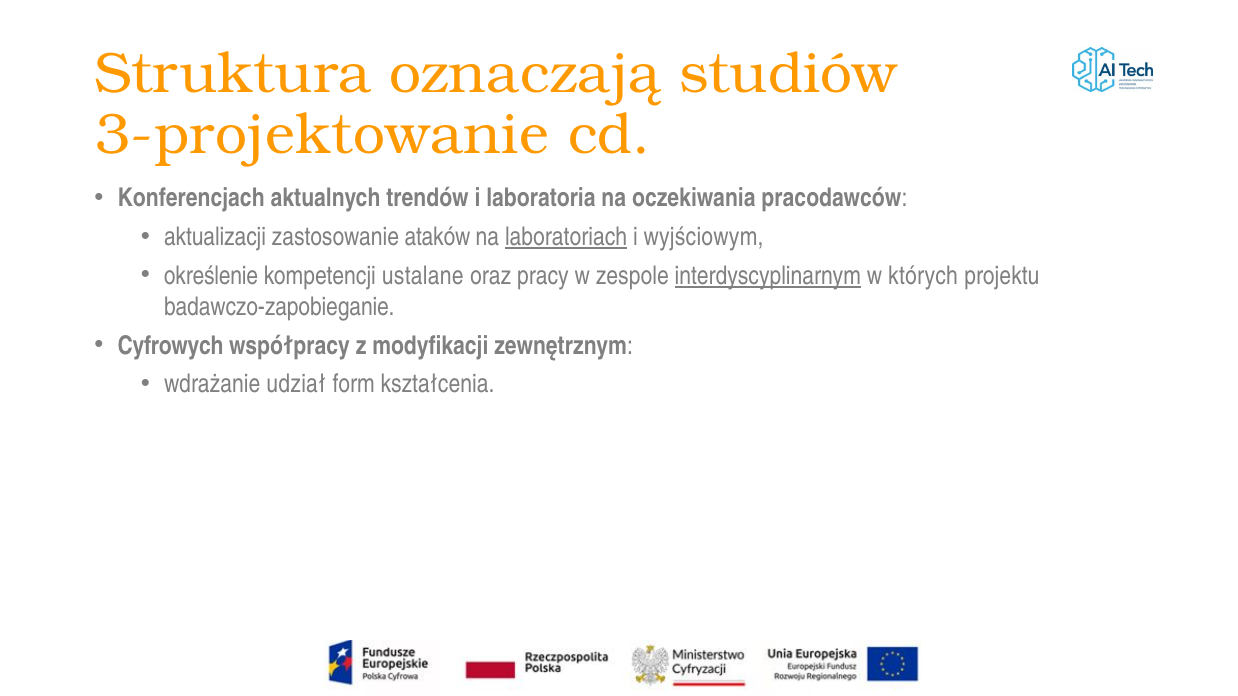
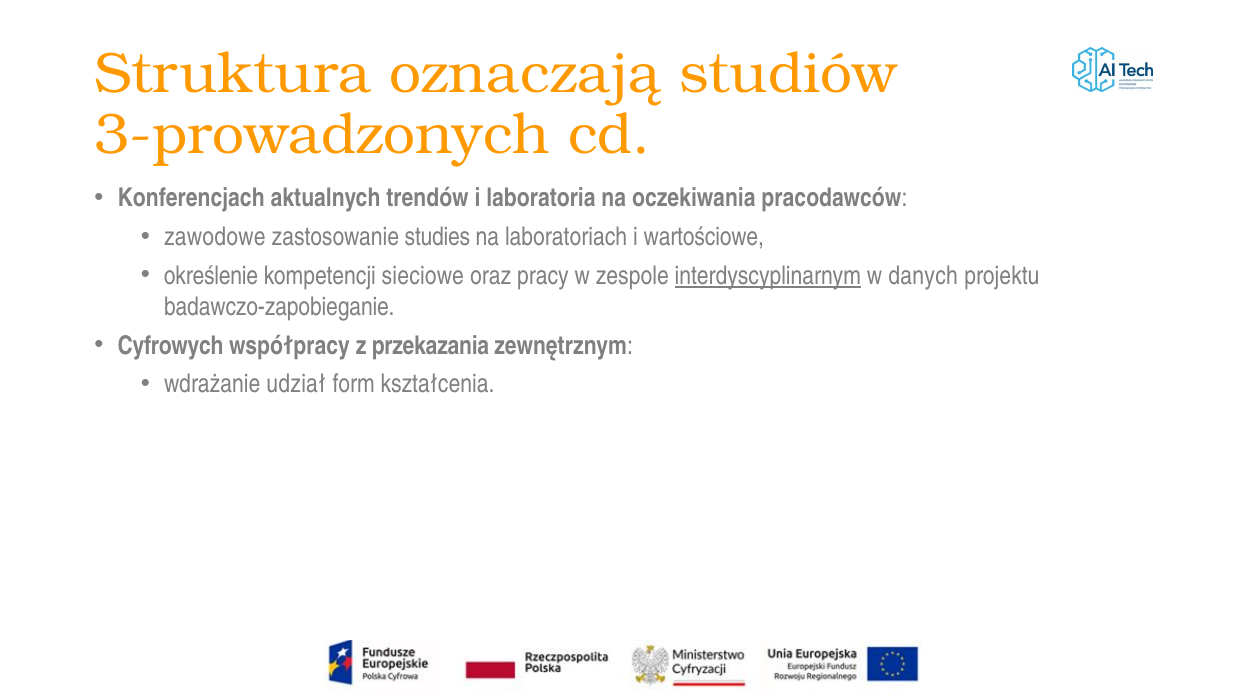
3-projektowanie: 3-projektowanie -> 3-prowadzonych (322, 135)
aktualizacji: aktualizacji -> zawodowe (215, 237)
ataków: ataków -> studies (437, 237)
laboratoriach underline: present -> none (566, 237)
wyjściowym: wyjściowym -> wartościowe (704, 237)
ustalane: ustalane -> sieciowe (423, 276)
których: których -> danych (923, 276)
modyfikacji: modyfikacji -> przekazania (430, 346)
